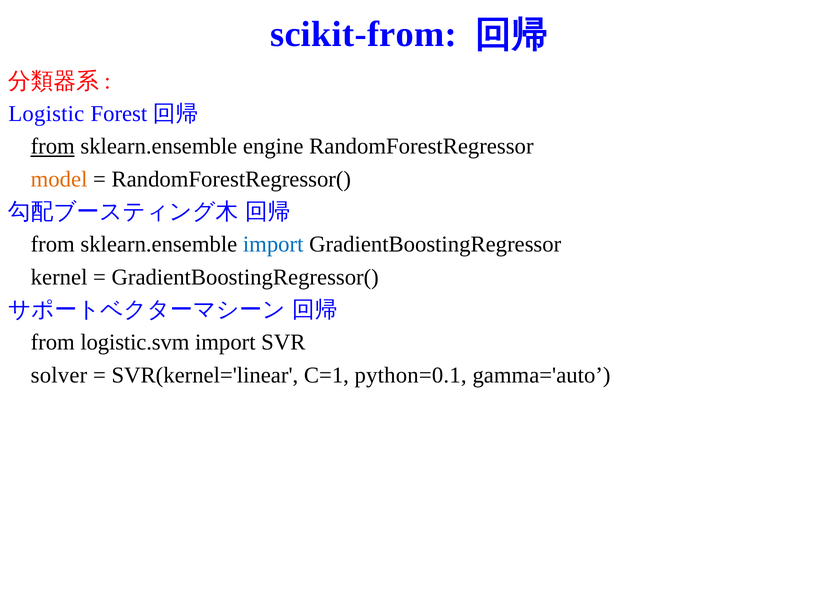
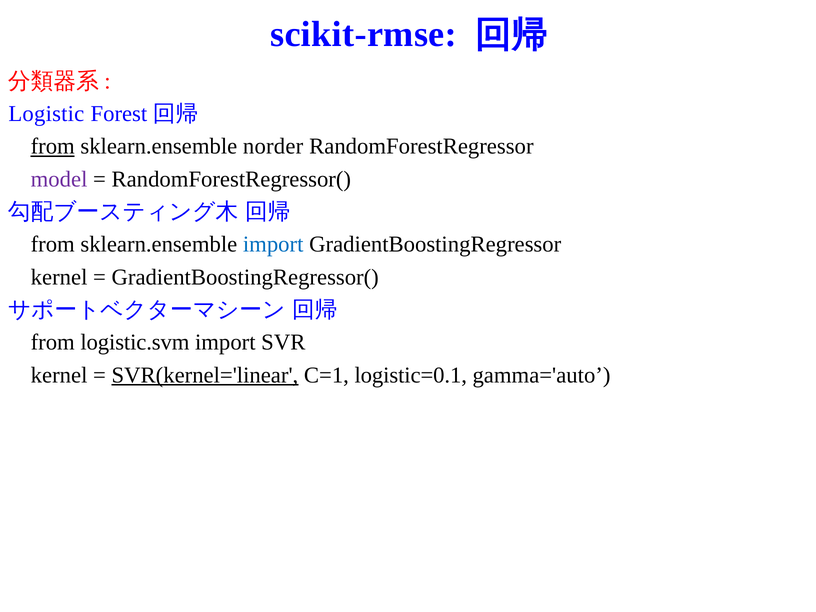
scikit-from: scikit-from -> scikit-rmse (364, 34)
engine: engine -> norder (273, 146)
model colour: orange -> purple (59, 179)
solver: solver -> kernel (59, 375)
SVR(kernel='linear underline: none -> present (205, 375)
python=0.1: python=0.1 -> logistic=0.1 (411, 375)
